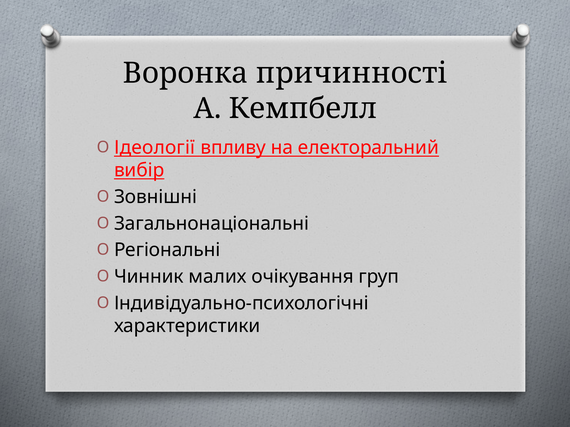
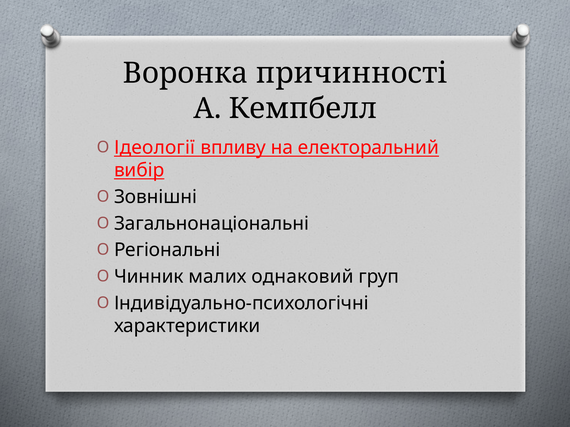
очікування: очікування -> однаковий (302, 277)
